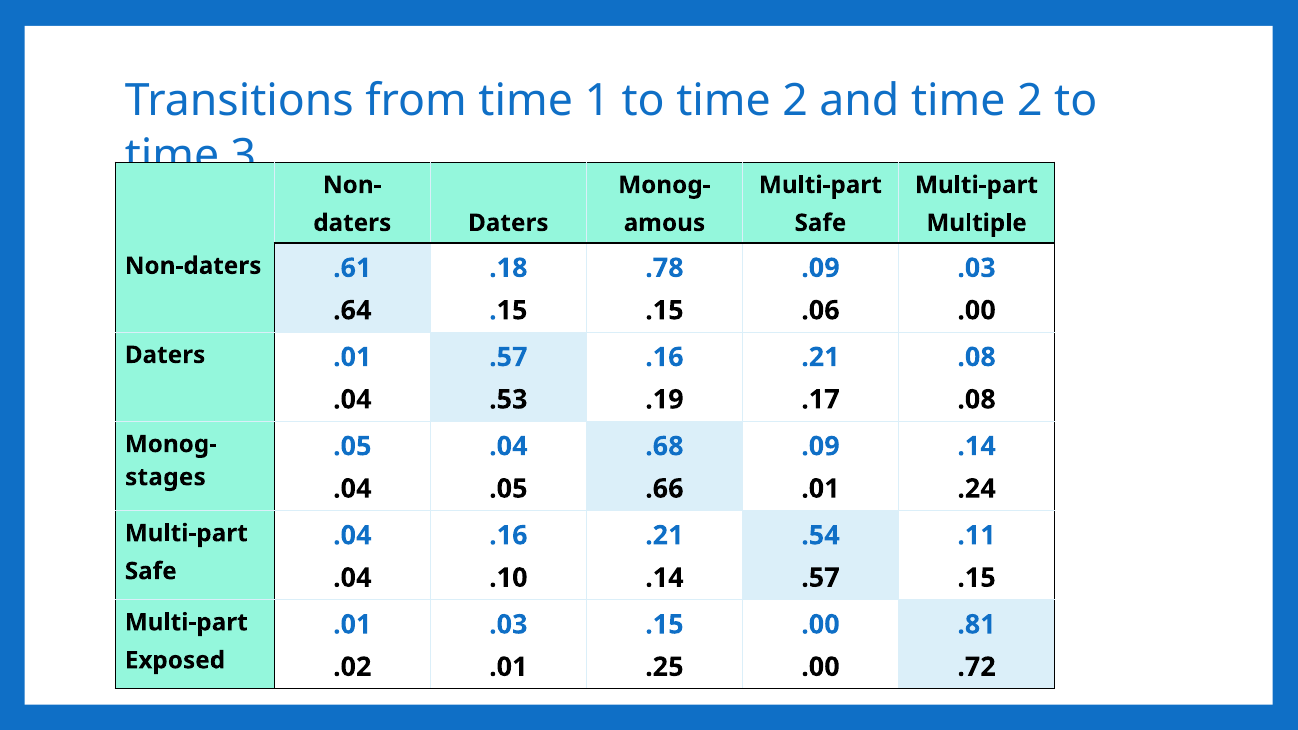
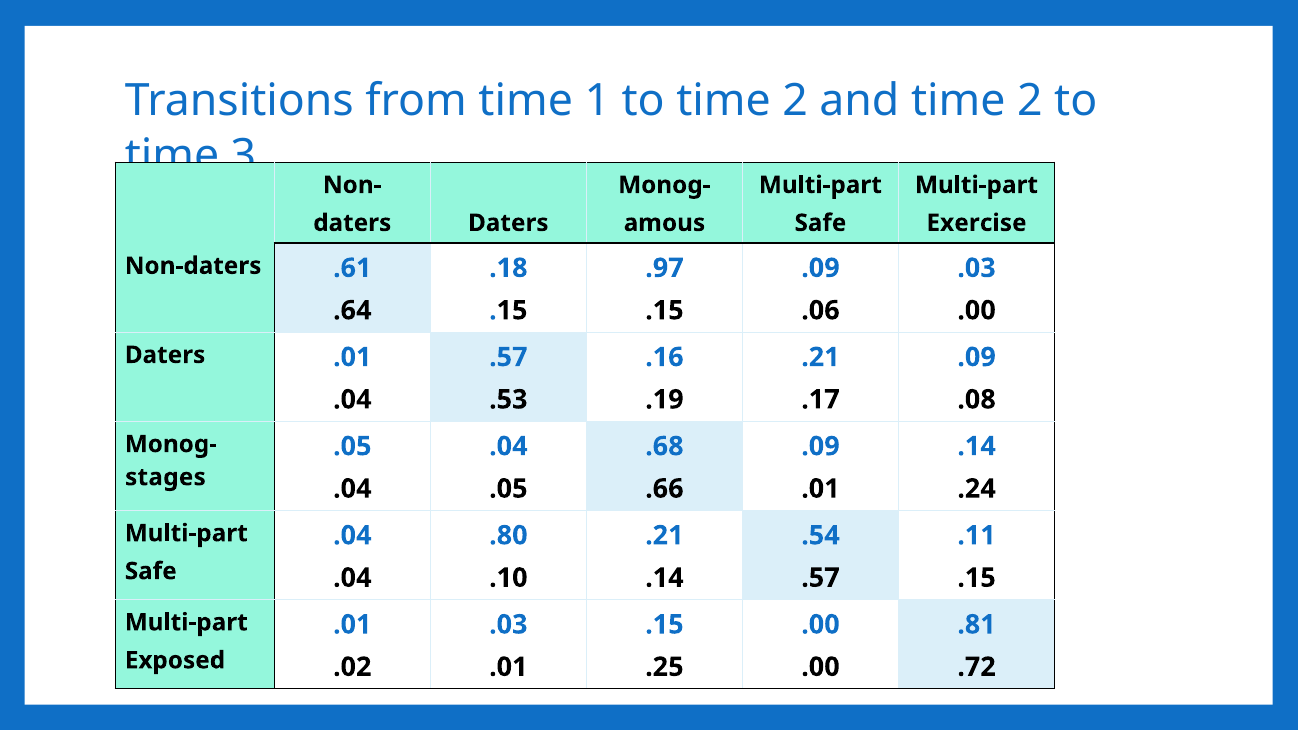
Multiple: Multiple -> Exercise (976, 223)
.78: .78 -> .97 (664, 268)
.08: .08 -> .09 (977, 357)
.16: .16 -> .80 (508, 536)
